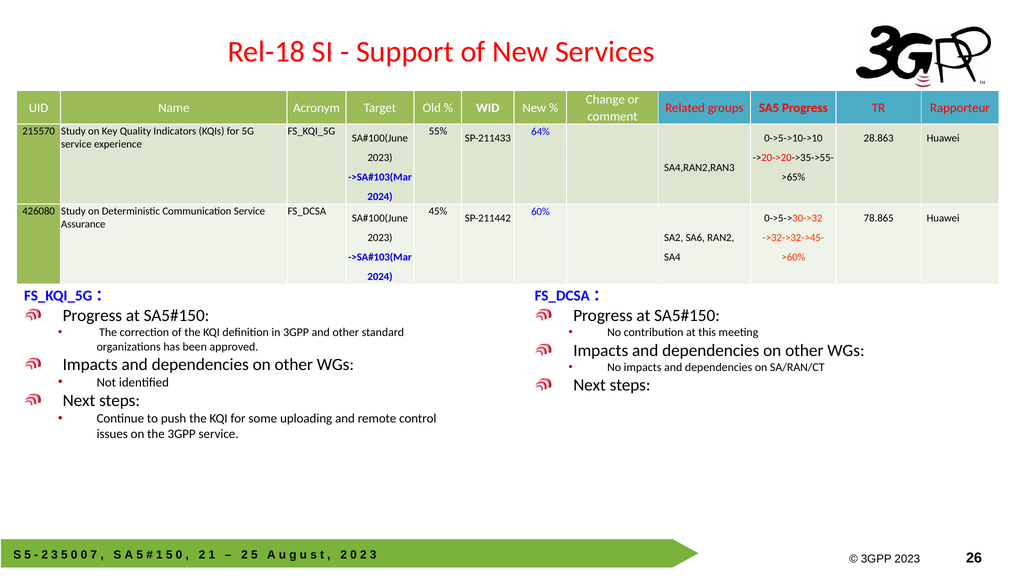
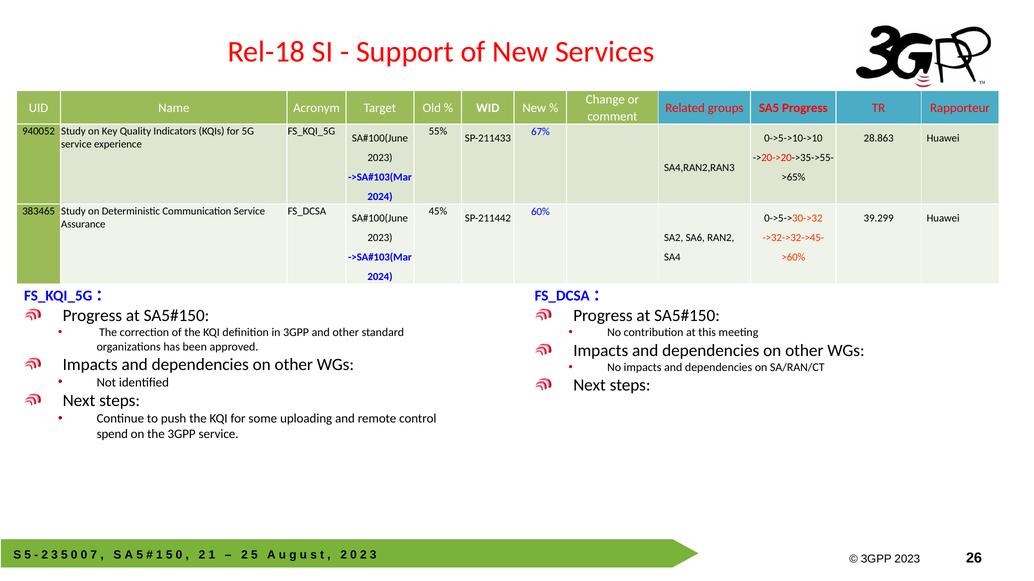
215570: 215570 -> 940052 (39, 131)
64%: 64% -> 67% (540, 132)
426080: 426080 -> 383465 (39, 212)
78.865: 78.865 -> 39.299 (879, 218)
issues: issues -> spend (112, 434)
